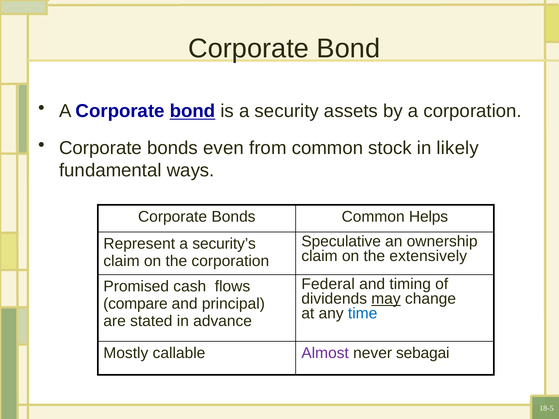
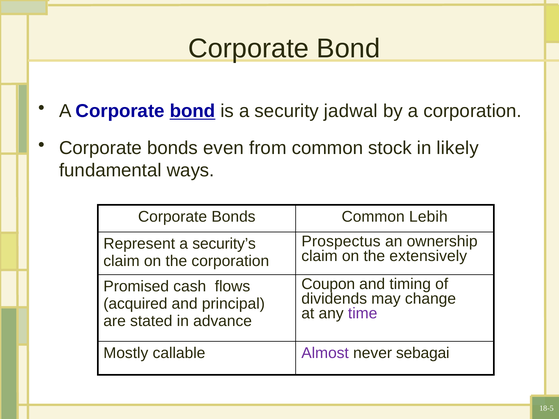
assets: assets -> jadwal (351, 111)
Helps: Helps -> Lebih (428, 217)
Speculative: Speculative -> Prospectus (341, 241)
Federal: Federal -> Coupon (328, 284)
may underline: present -> none (386, 299)
compare: compare -> acquired (135, 304)
time colour: blue -> purple (363, 314)
